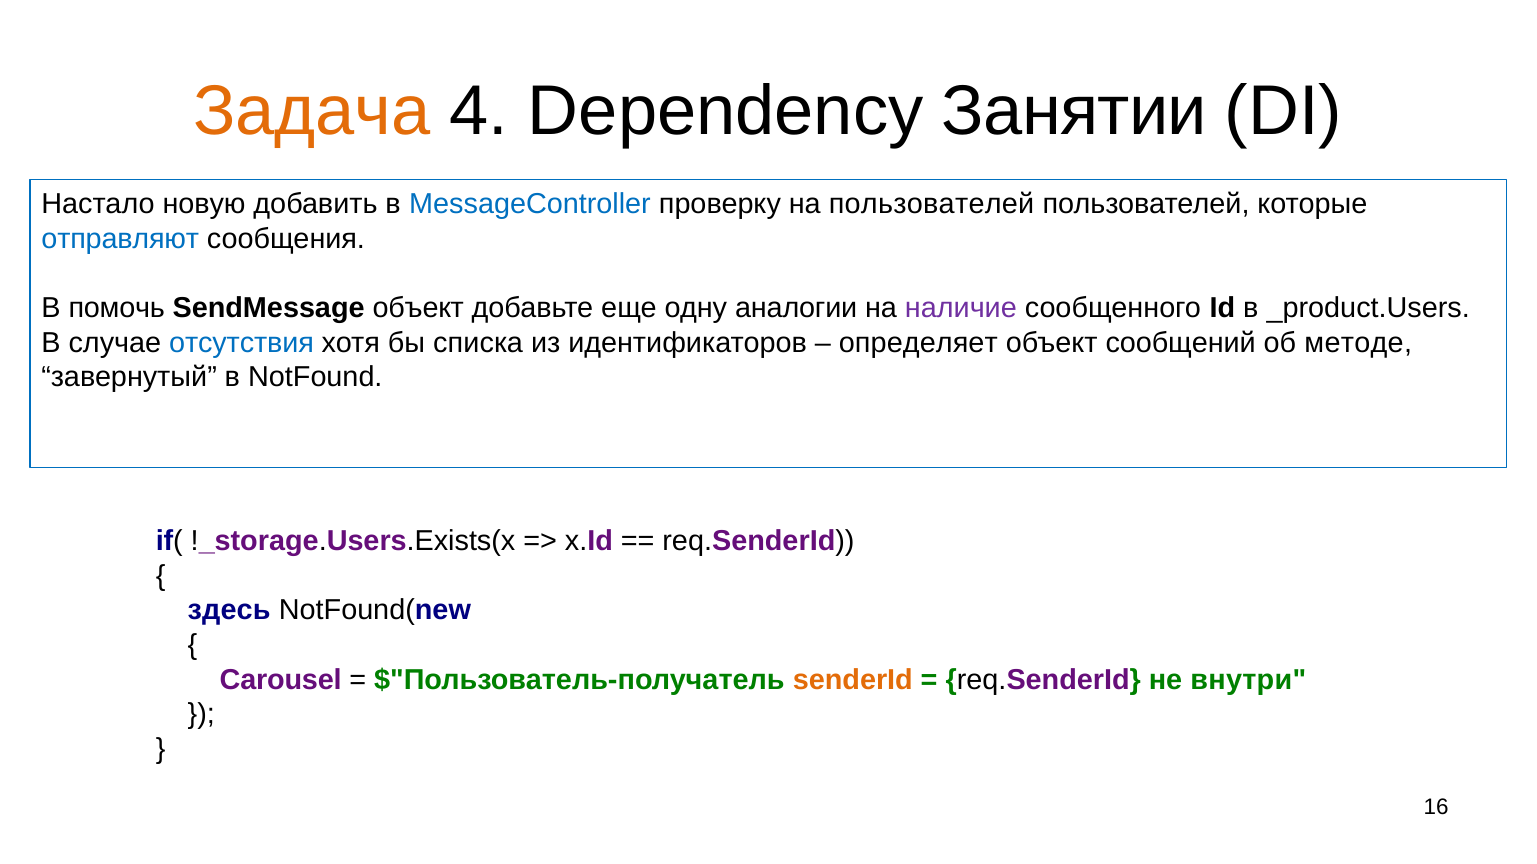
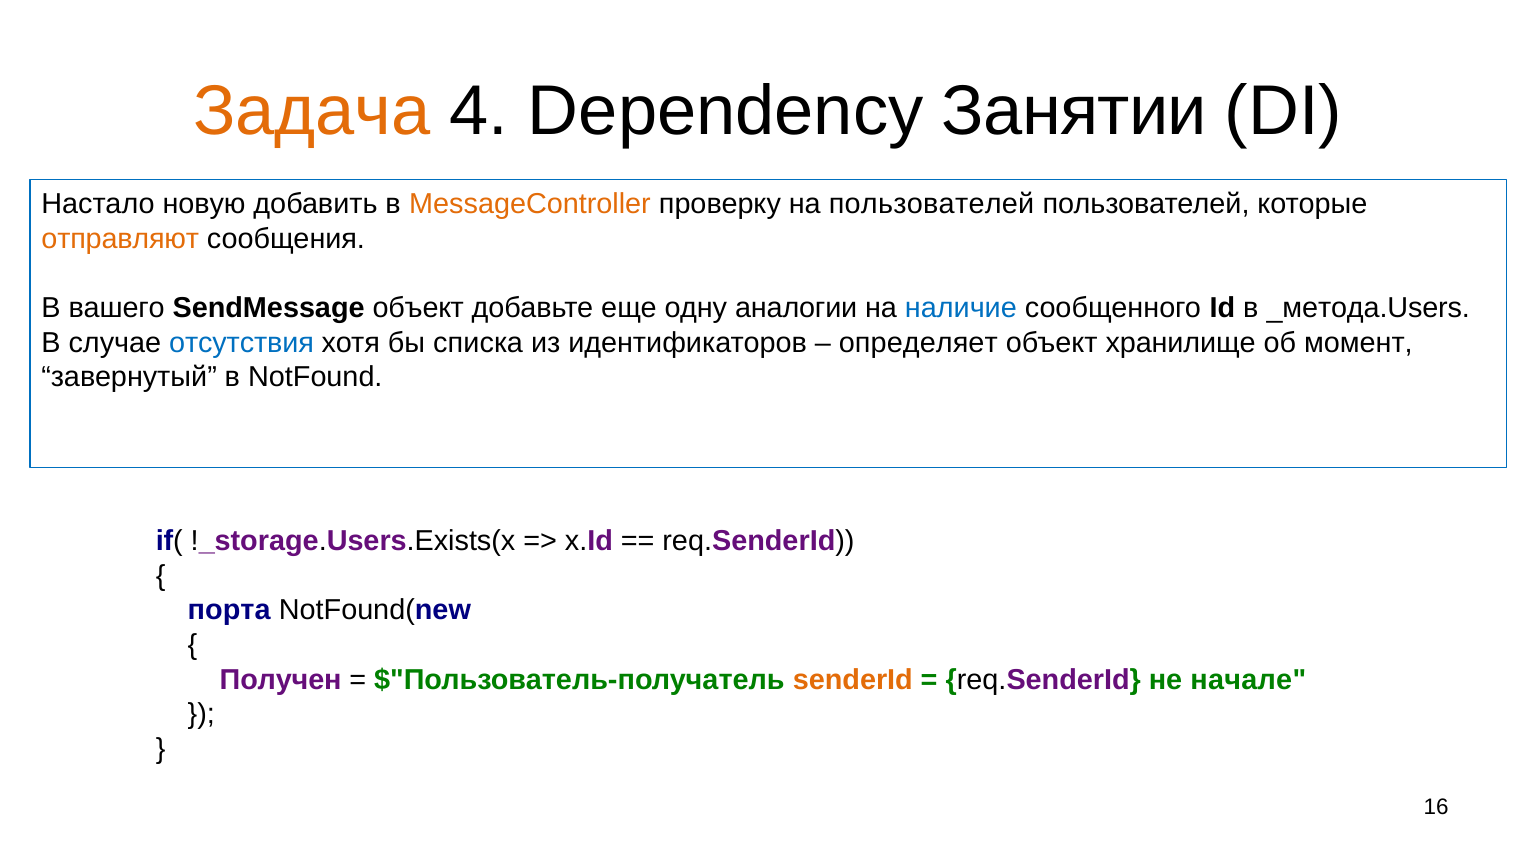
MessageController colour: blue -> orange (530, 205)
отправляют colour: blue -> orange (120, 239)
помочь: помочь -> вашего (117, 308)
наличие colour: purple -> blue (961, 308)
_product.Users: _product.Users -> _метода.Users (1368, 308)
сообщений: сообщений -> хранилище (1181, 343)
методе: методе -> момент (1358, 343)
здесь: здесь -> порта (229, 611)
Carousel: Carousel -> Получен (281, 680)
внутри: внутри -> начале (1248, 680)
